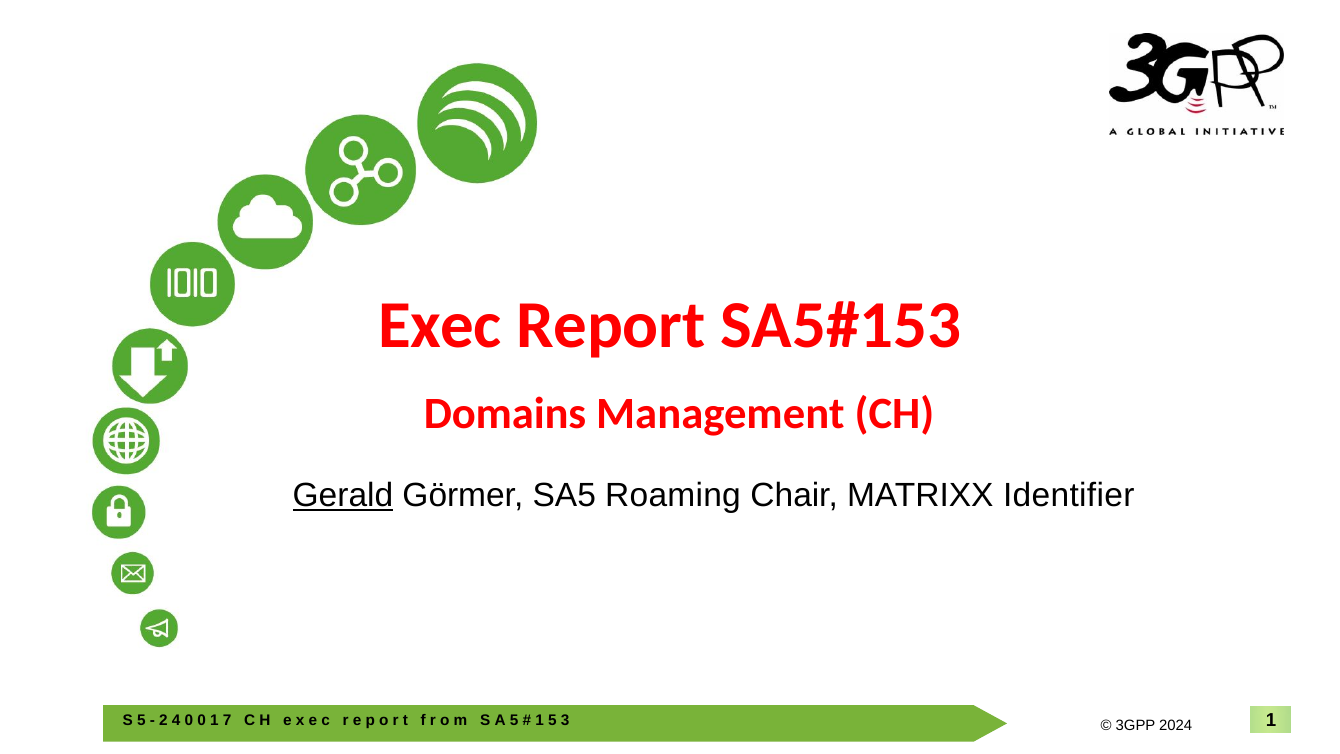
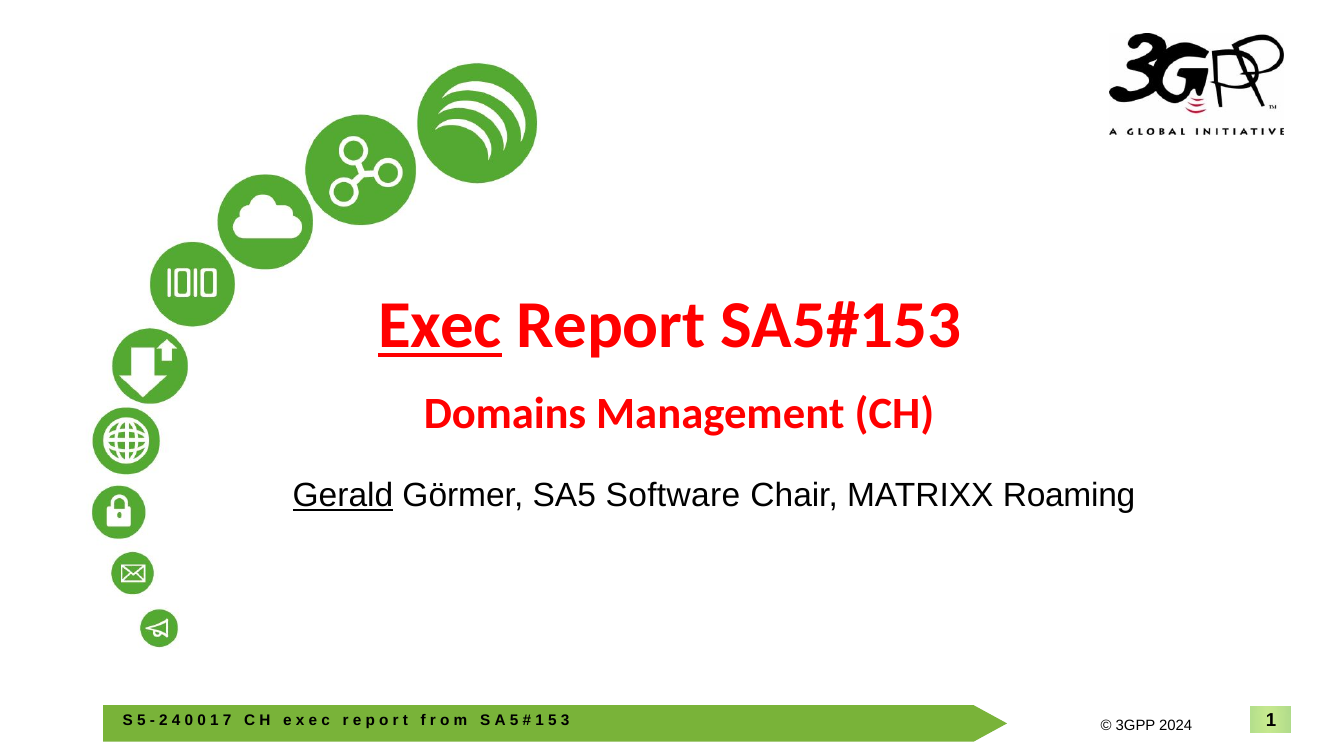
Exec underline: none -> present (440, 326)
Roaming: Roaming -> Software (673, 495)
Identifier: Identifier -> Roaming (1069, 495)
